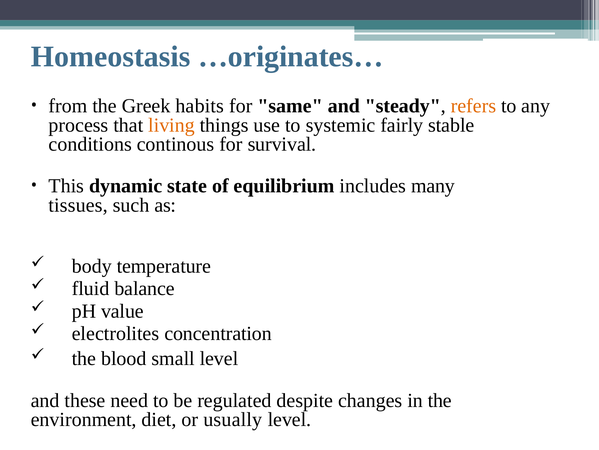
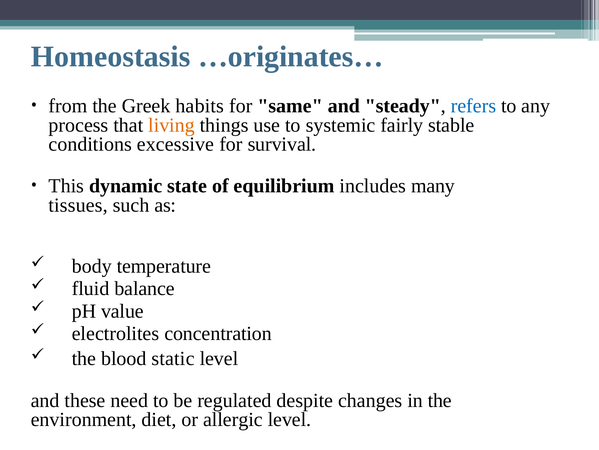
refers colour: orange -> blue (473, 106)
continous: continous -> excessive (175, 144)
small: small -> static (173, 358)
usually: usually -> allergic (233, 419)
